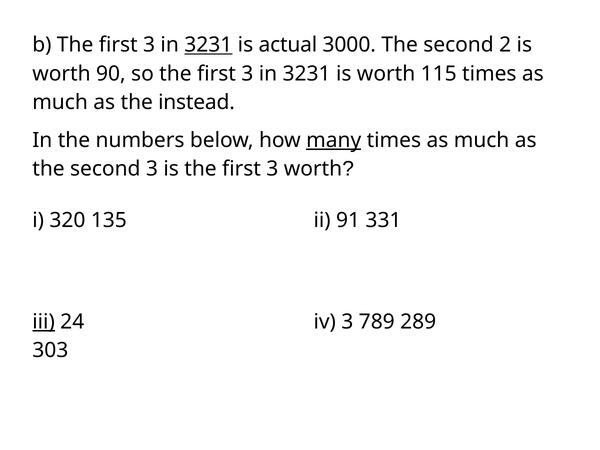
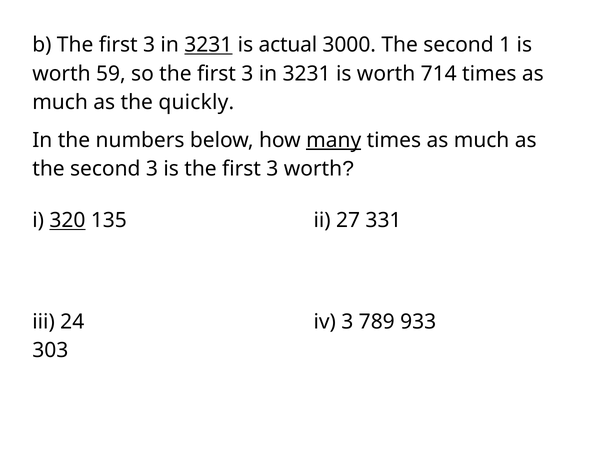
2: 2 -> 1 (505, 45)
90: 90 -> 59 (111, 74)
115: 115 -> 714 (439, 74)
instead: instead -> quickly (196, 102)
320 underline: none -> present (67, 220)
91: 91 -> 27 (348, 220)
iii underline: present -> none (44, 322)
289: 289 -> 933 (418, 322)
